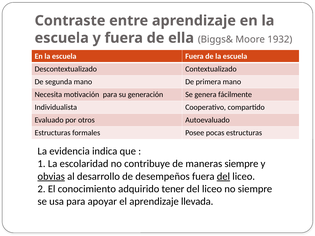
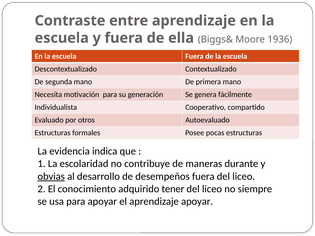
1932: 1932 -> 1936 (280, 40)
maneras siempre: siempre -> durante (241, 164)
del underline: present -> none (223, 177)
aprendizaje llevada: llevada -> apoyar (197, 202)
